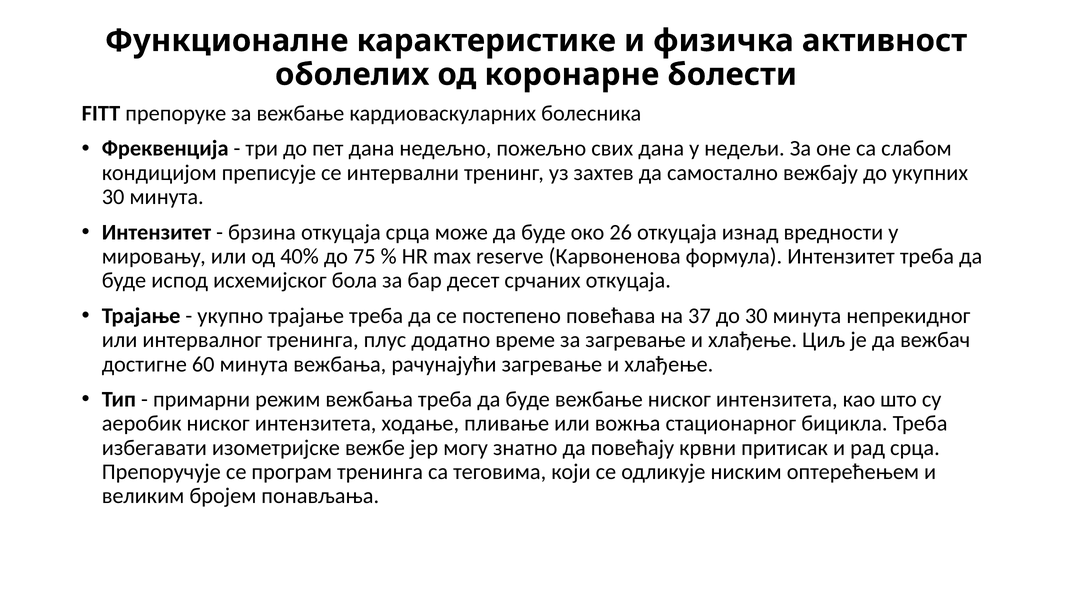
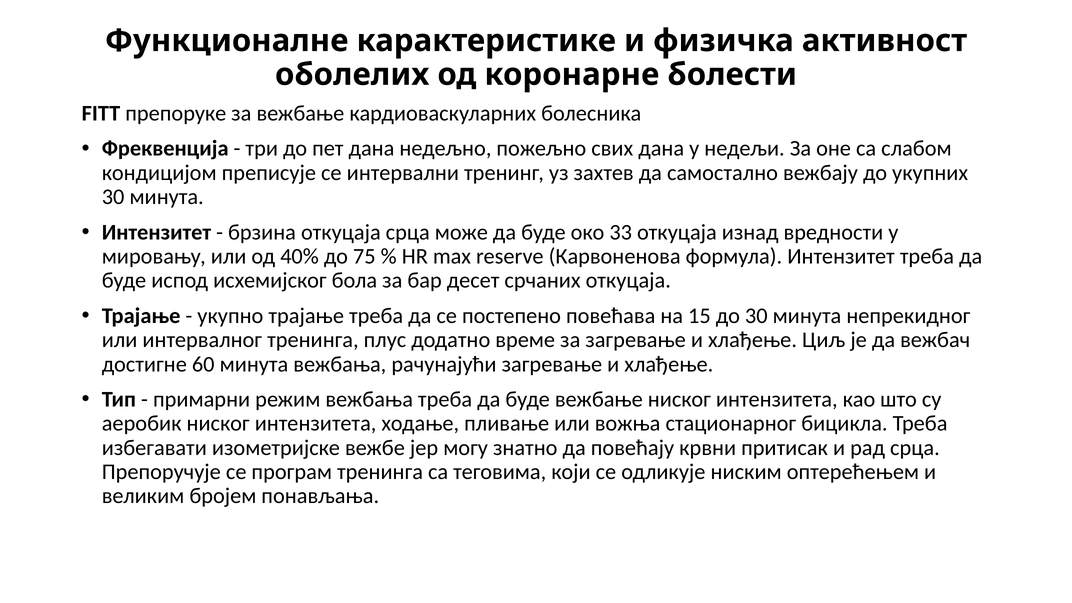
26: 26 -> 33 (621, 232)
37: 37 -> 15 (699, 316)
